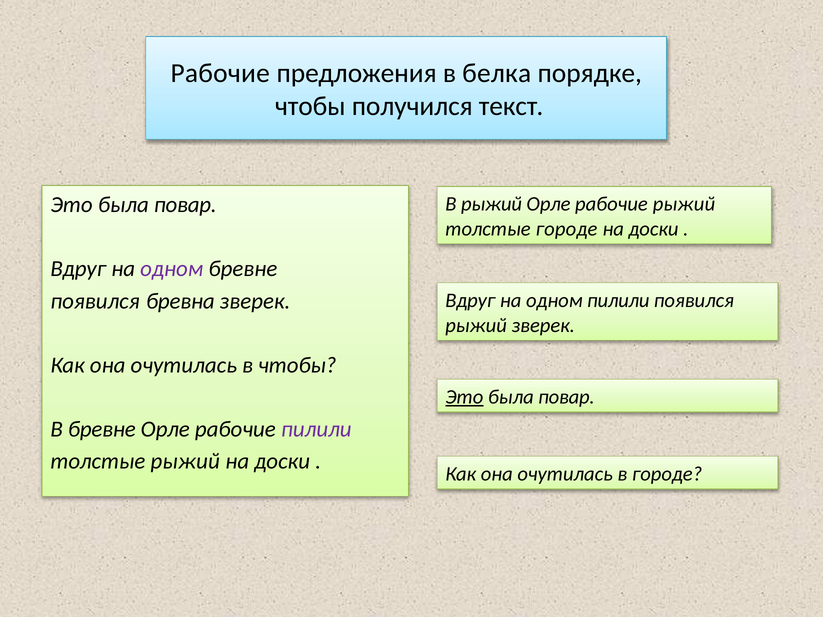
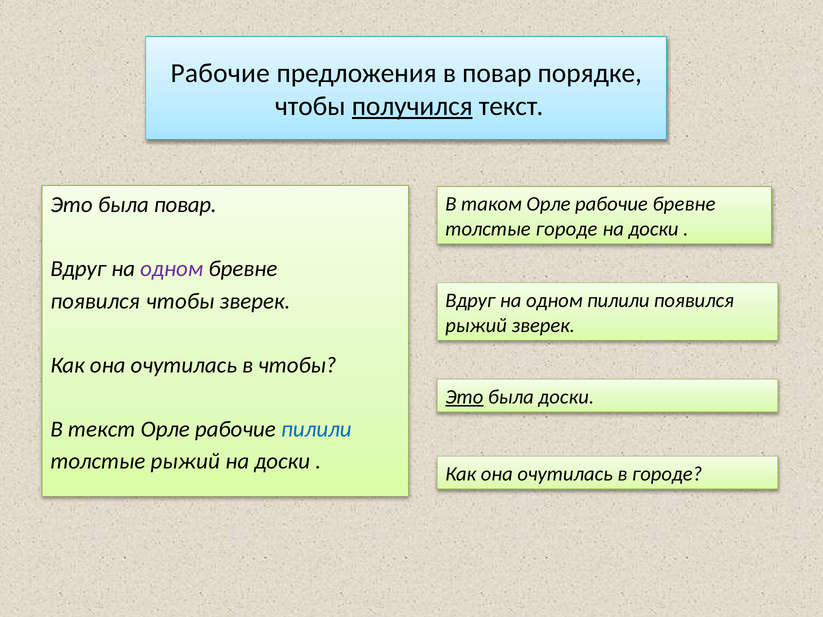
в белка: белка -> повар (497, 73)
получился underline: none -> present (412, 106)
В рыжий: рыжий -> таком (491, 204)
рабочие рыжий: рыжий -> бревне (684, 204)
появился бревна: бревна -> чтобы (180, 301)
повар: повар -> доски (566, 397)
В бревне: бревне -> текст (102, 429)
пилили colour: purple -> blue (316, 429)
